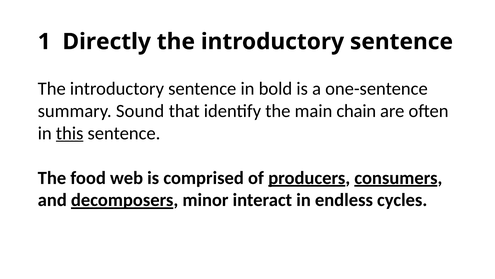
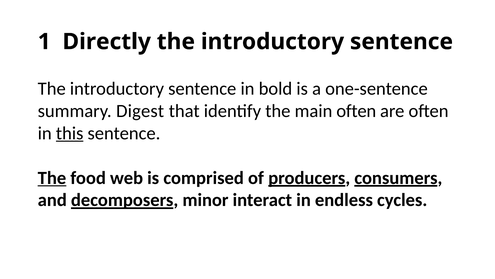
Sound: Sound -> Digest (140, 111)
main chain: chain -> often (356, 111)
The underline: none -> present (52, 178)
